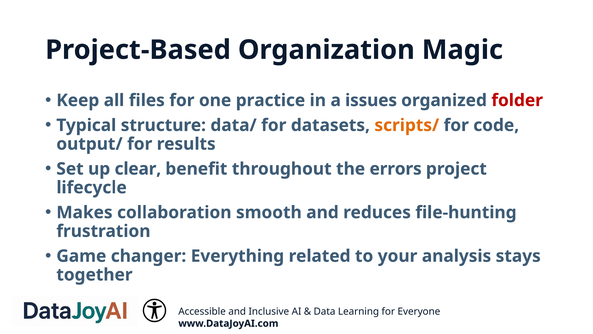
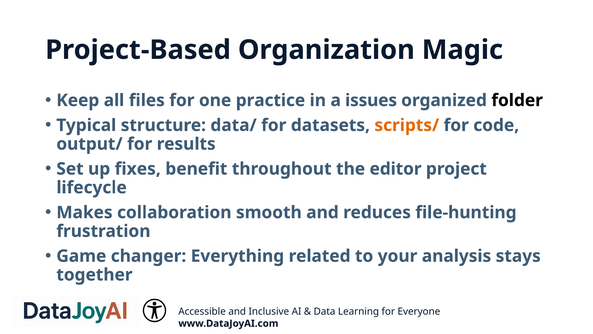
folder colour: red -> black (517, 100)
clear: clear -> fixes (138, 169)
errors: errors -> editor (396, 169)
